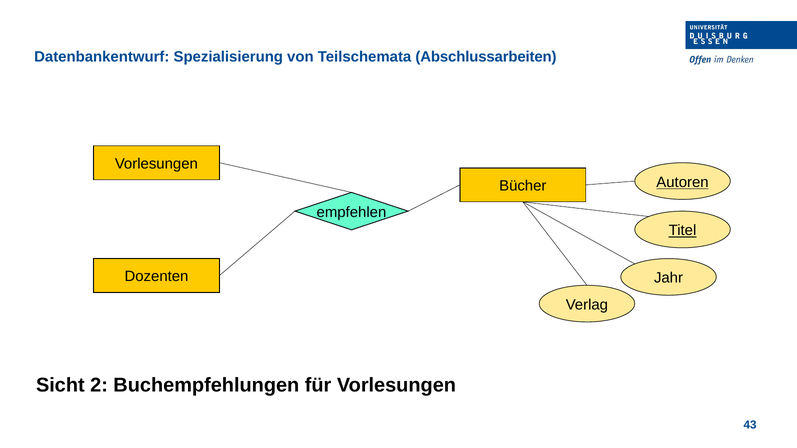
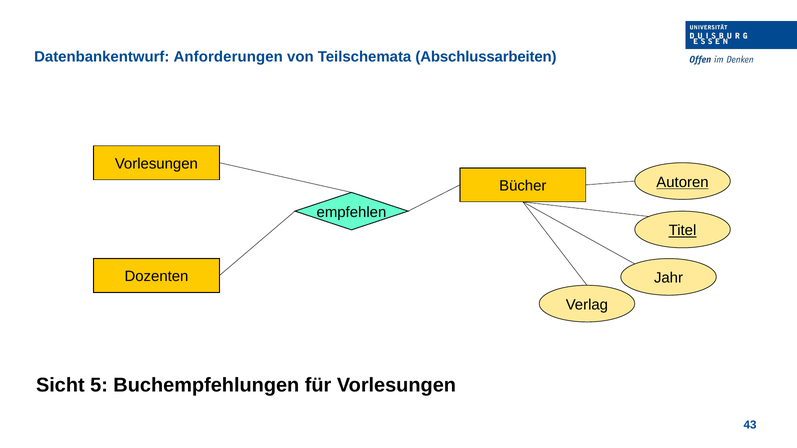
Spezialisierung: Spezialisierung -> Anforderungen (228, 57)
2: 2 -> 5 (99, 385)
